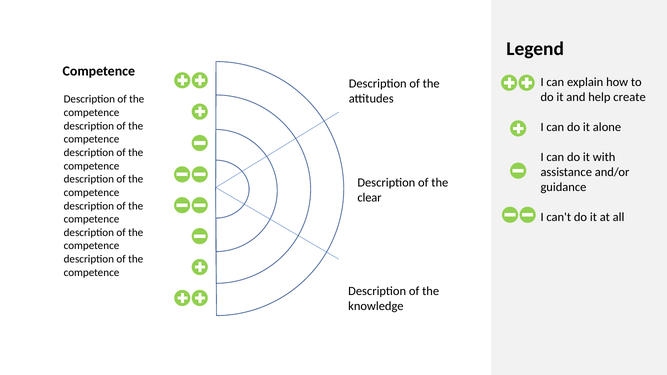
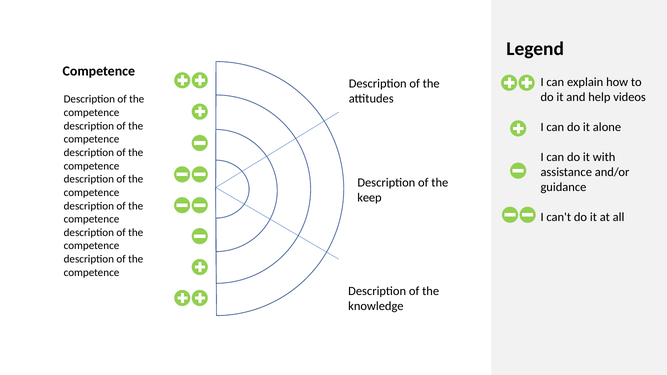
create: create -> videos (630, 97)
clear: clear -> keep (369, 198)
